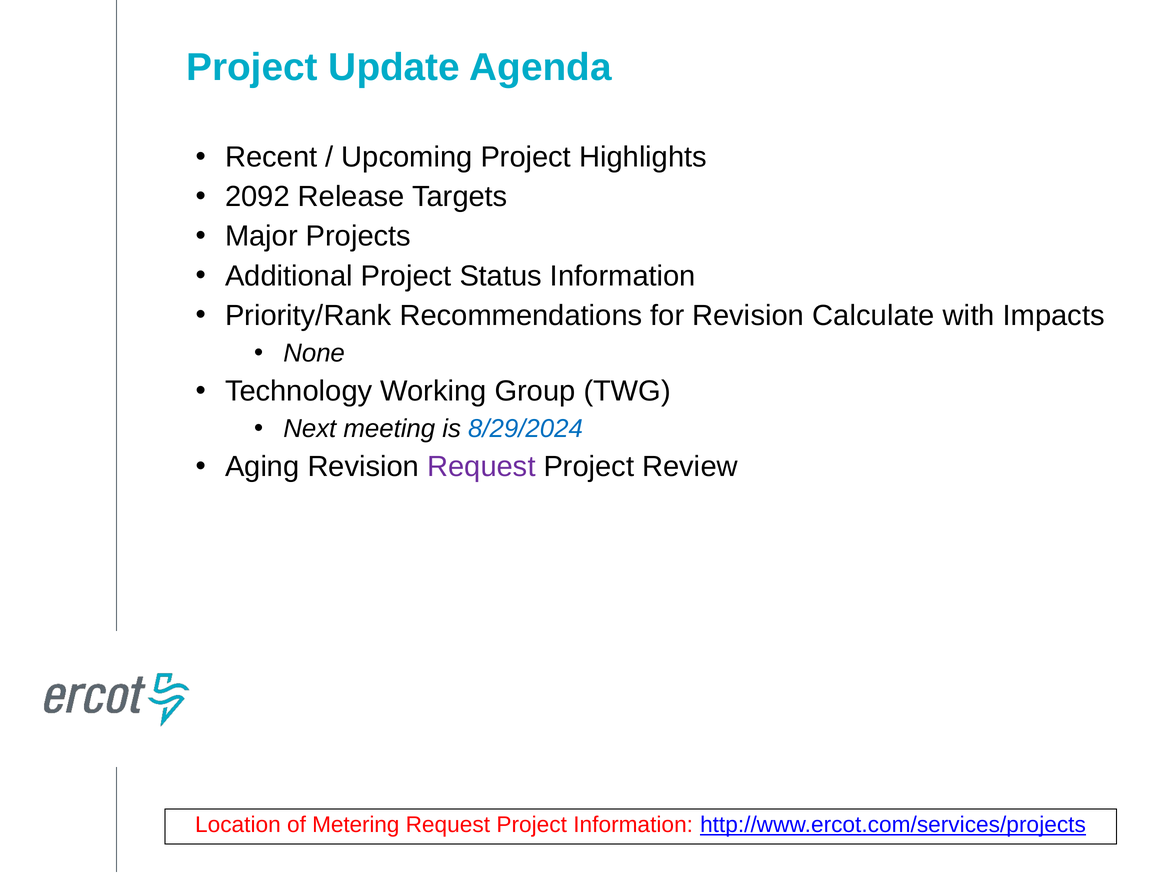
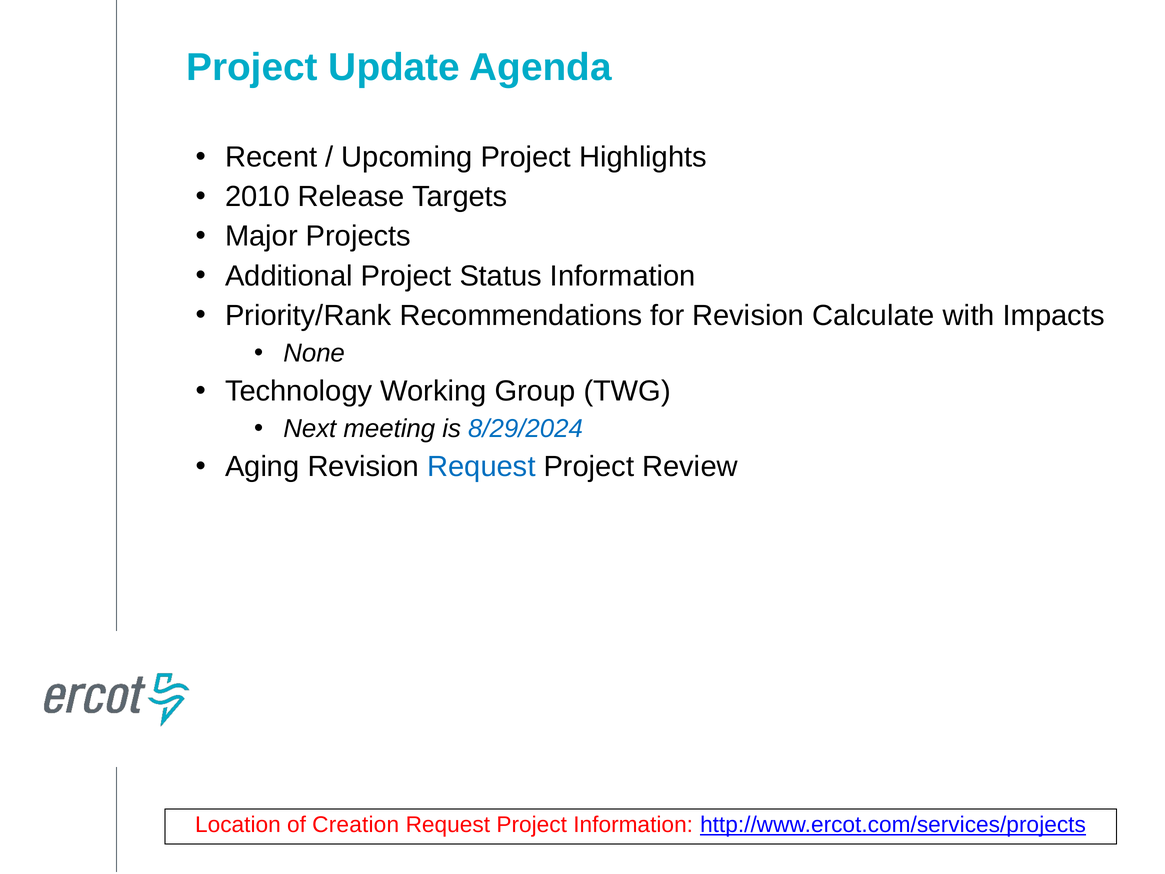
2092: 2092 -> 2010 (257, 197)
Request colour: purple -> blue (481, 466)
Metering: Metering -> Creation (356, 825)
